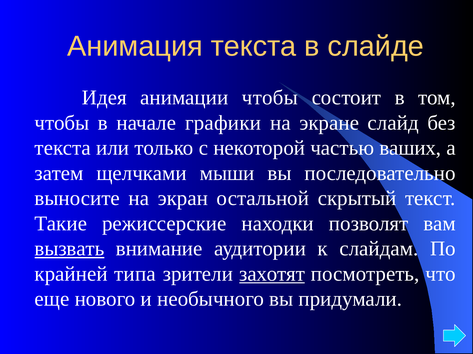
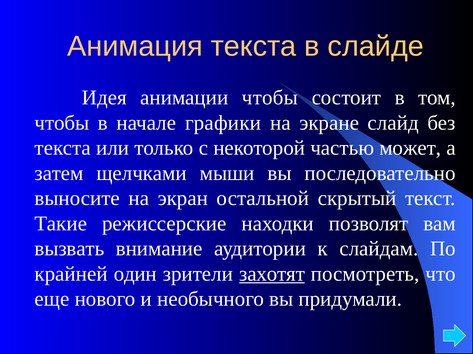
ваших: ваших -> может (410, 148)
вызвать underline: present -> none (69, 249)
типа: типа -> один (135, 274)
